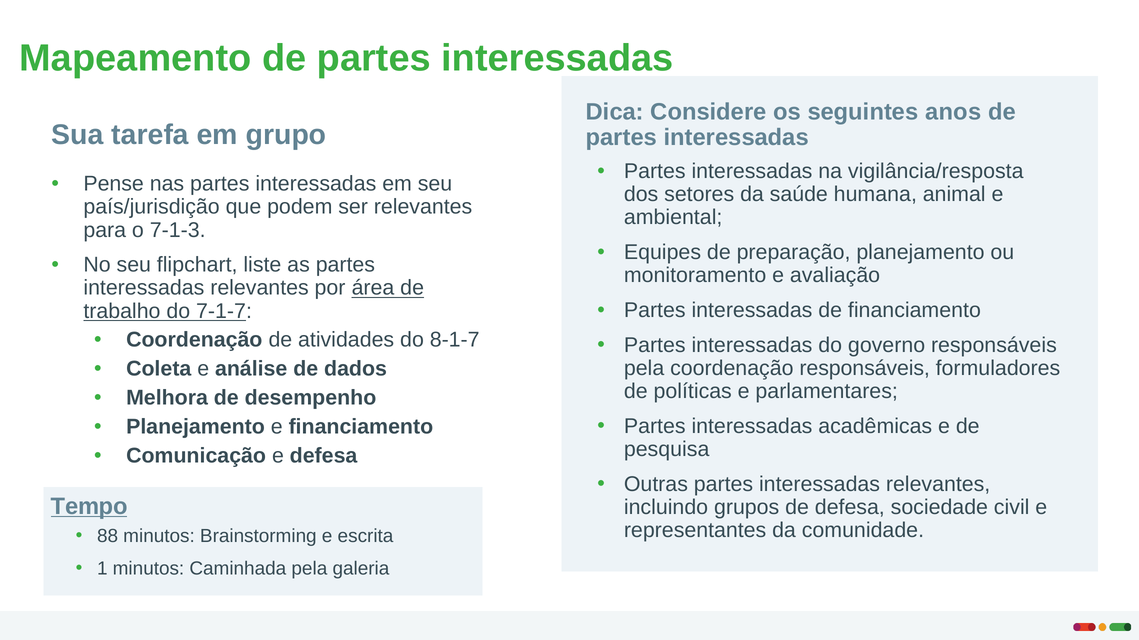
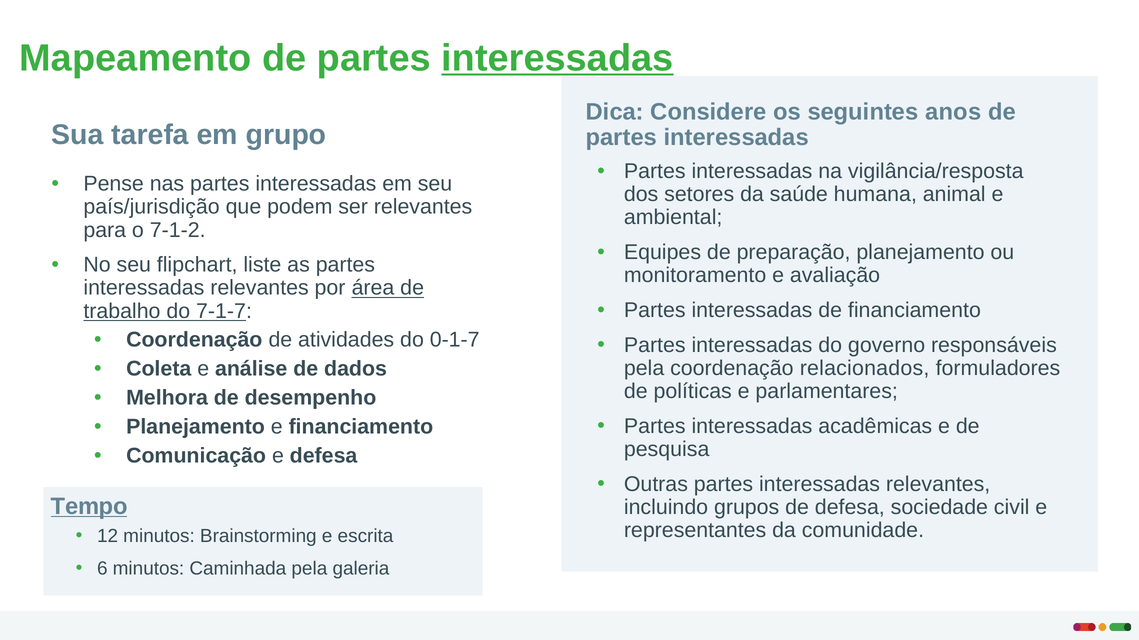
interessadas underline: none -> present (557, 58)
7-1-3: 7-1-3 -> 7-1-2 (178, 230)
8-1-7: 8-1-7 -> 0-1-7 (455, 340)
coordenação responsáveis: responsáveis -> relacionados (865, 369)
88: 88 -> 12 (108, 537)
1: 1 -> 6 (102, 569)
